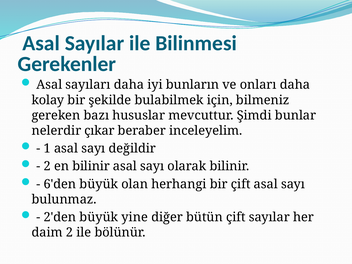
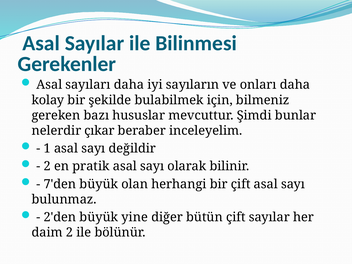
bunların: bunların -> sayıların (193, 85)
en bilinir: bilinir -> pratik (91, 166)
6'den: 6'den -> 7'den (60, 184)
